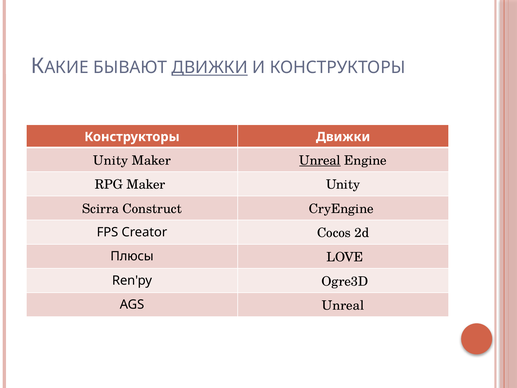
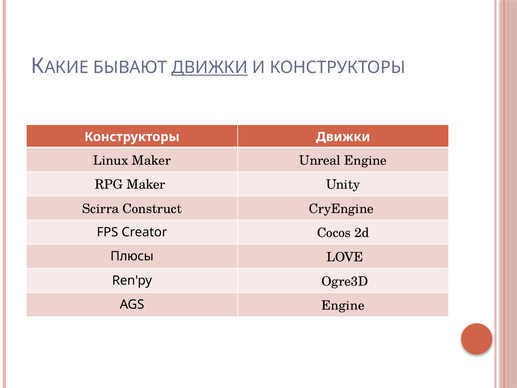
Unity: Unity -> Linux (111, 160)
Unreal underline: present -> none (320, 160)
AGS Unreal: Unreal -> Engine (343, 305)
